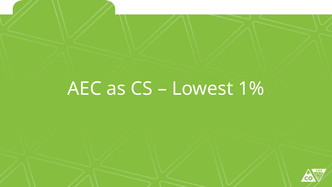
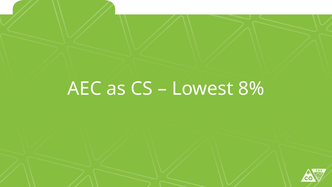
1%: 1% -> 8% (251, 89)
